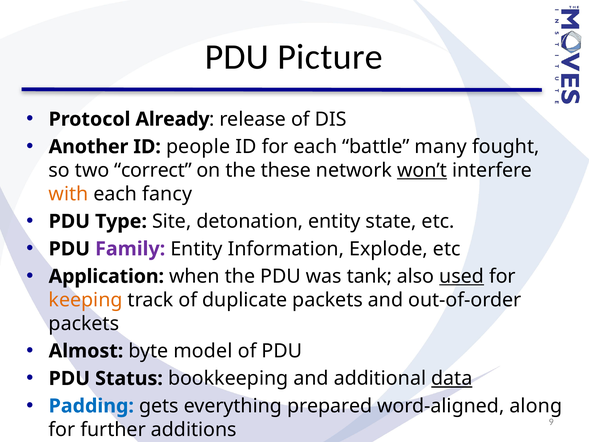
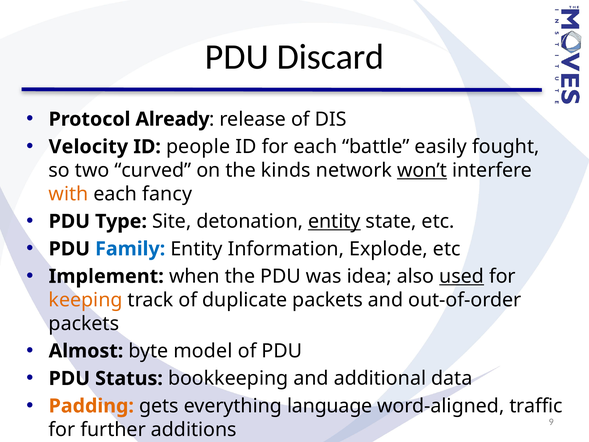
Picture: Picture -> Discard (330, 57)
Another: Another -> Velocity (88, 147)
many: many -> easily (441, 147)
correct: correct -> curved (153, 170)
these: these -> kinds (286, 170)
entity underline: none -> present (334, 221)
Family colour: purple -> blue (130, 249)
Application: Application -> Implement (106, 276)
tank: tank -> idea (369, 276)
data underline: present -> none (452, 378)
Padding colour: blue -> orange (91, 406)
prepared: prepared -> language (330, 406)
along: along -> traffic (536, 406)
